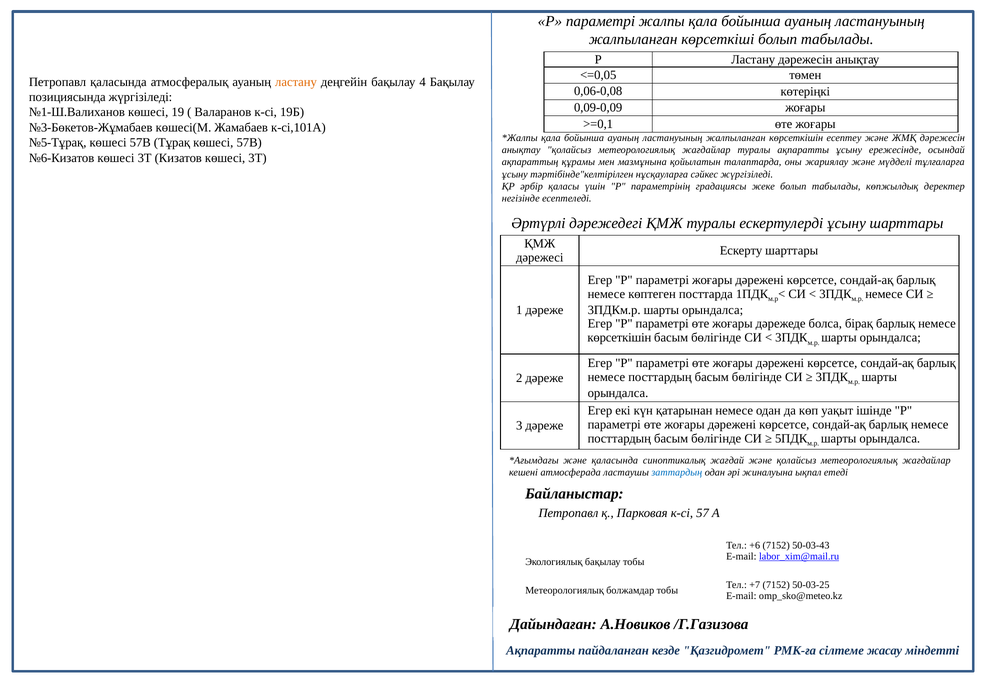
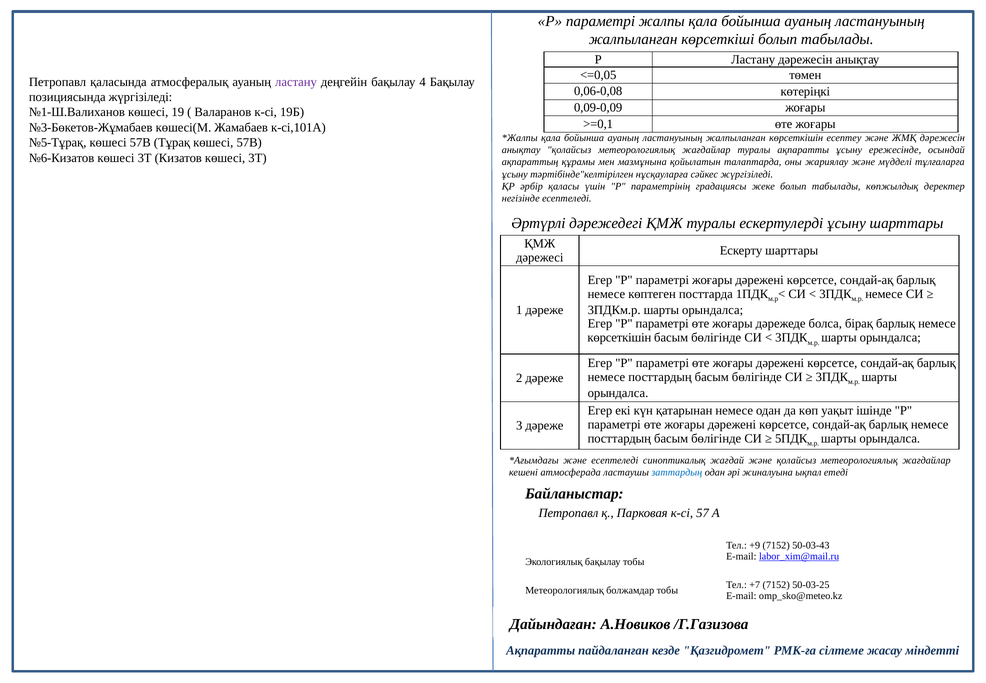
ластану colour: orange -> purple (296, 82)
және қаласында: қаласында -> есептеледі (615, 460)
+6: +6 -> +9 (755, 545)
